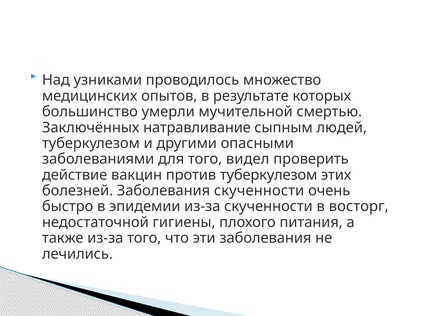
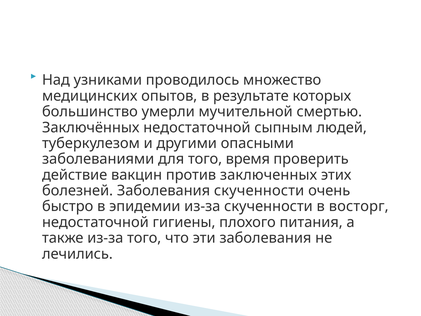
Заключённых натравливание: натравливание -> недостаточной (197, 127)
видел: видел -> время (248, 159)
против туберкулезом: туберкулезом -> заключенных (269, 175)
